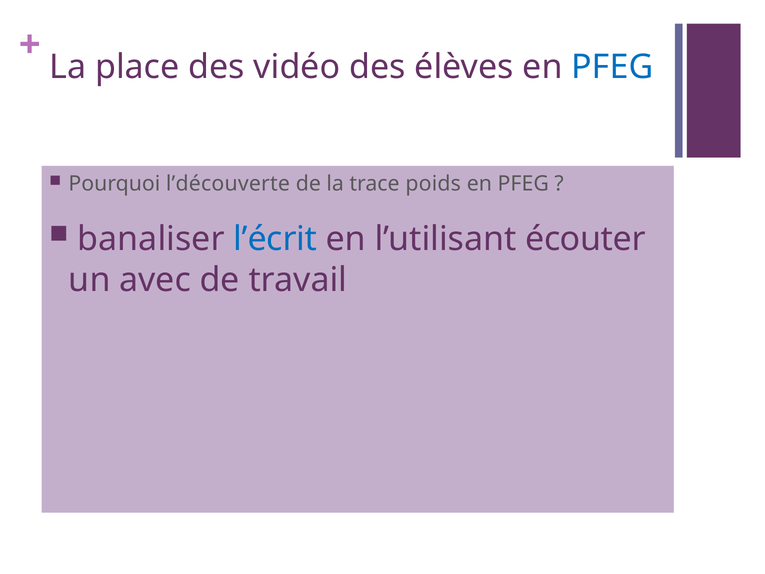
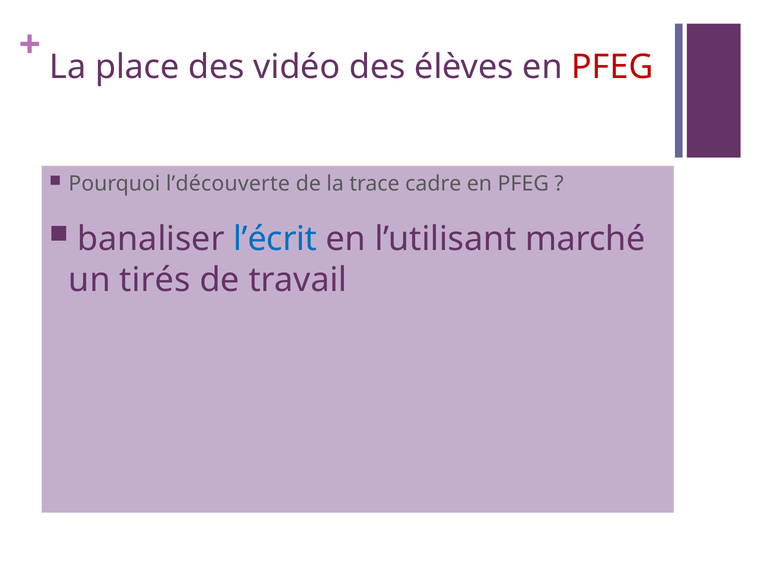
PFEG colour: blue -> red (612, 67)
poids: poids -> cadre (433, 184)
écouter: écouter -> marché (585, 239)
avec: avec -> tirés (155, 280)
